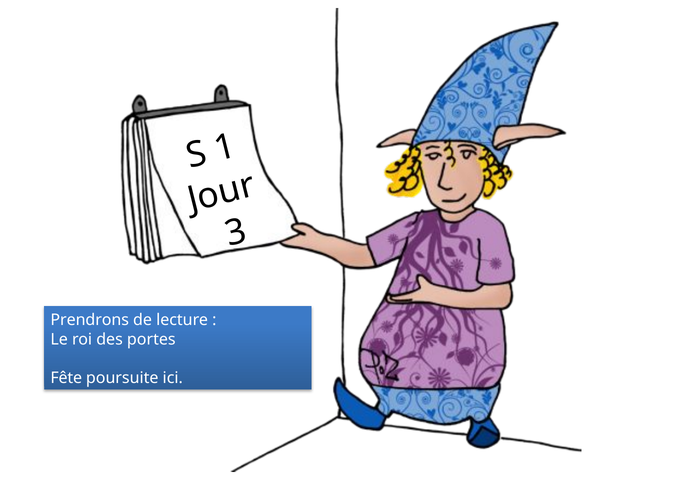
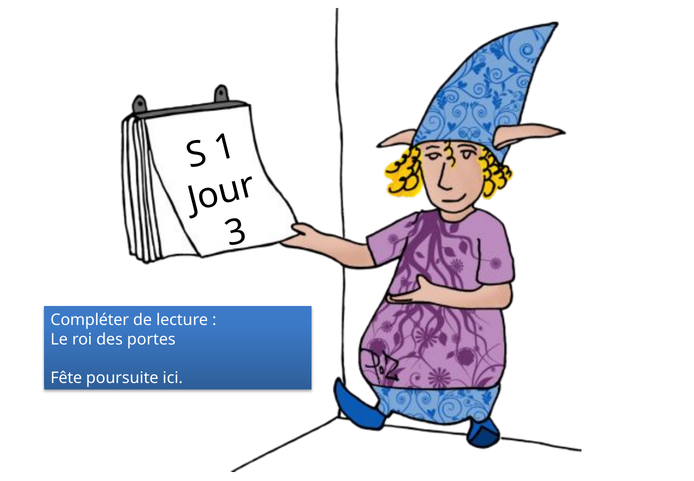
Prendrons: Prendrons -> Compléter (90, 320)
